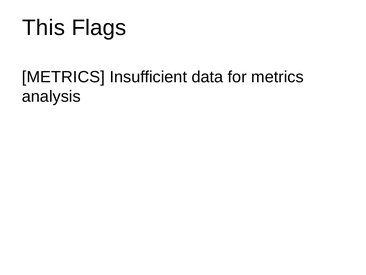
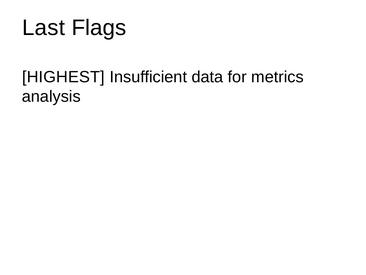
This: This -> Last (44, 28)
METRICS: METRICS -> HIGHEST (63, 77)
